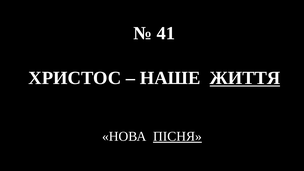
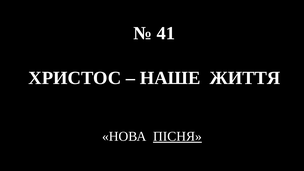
ЖИТТЯ underline: present -> none (245, 78)
